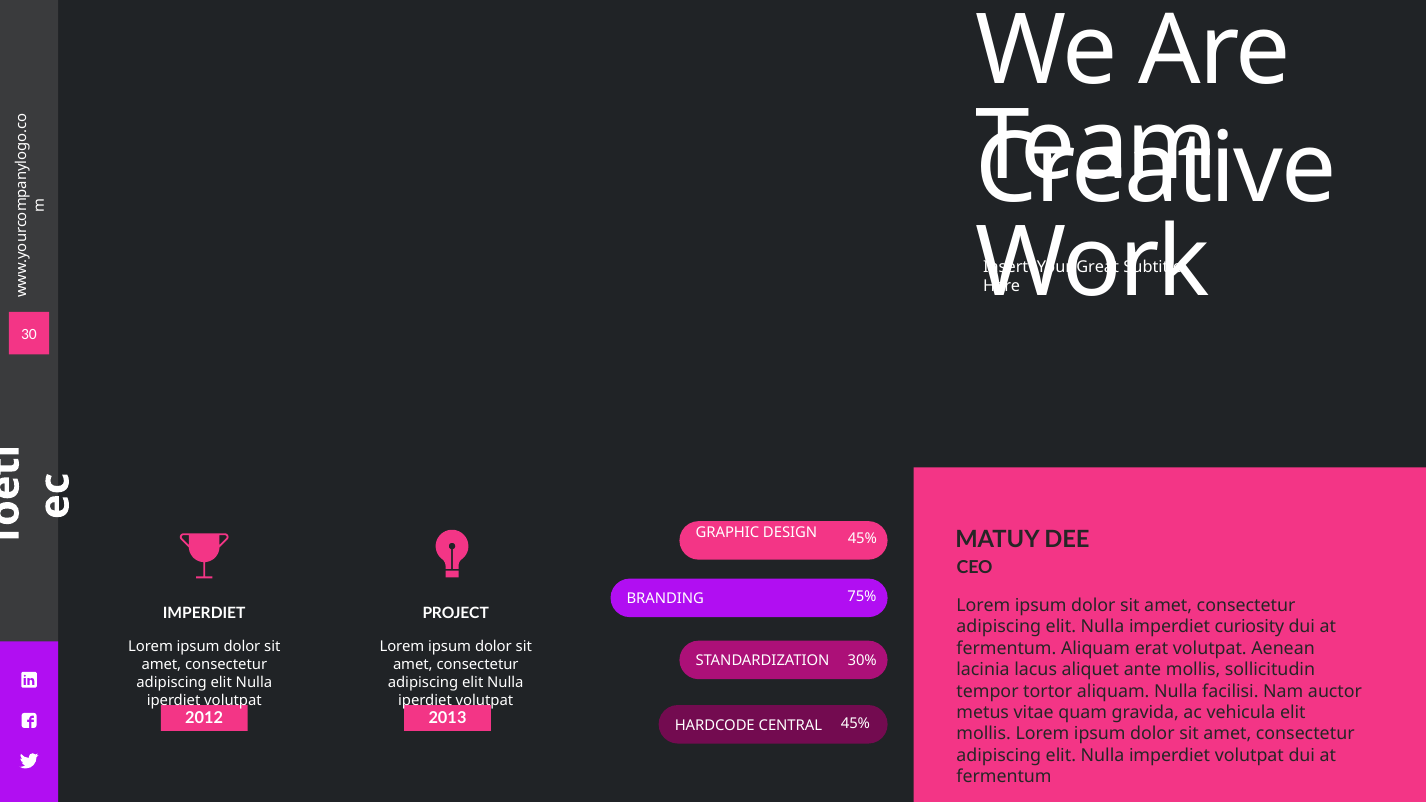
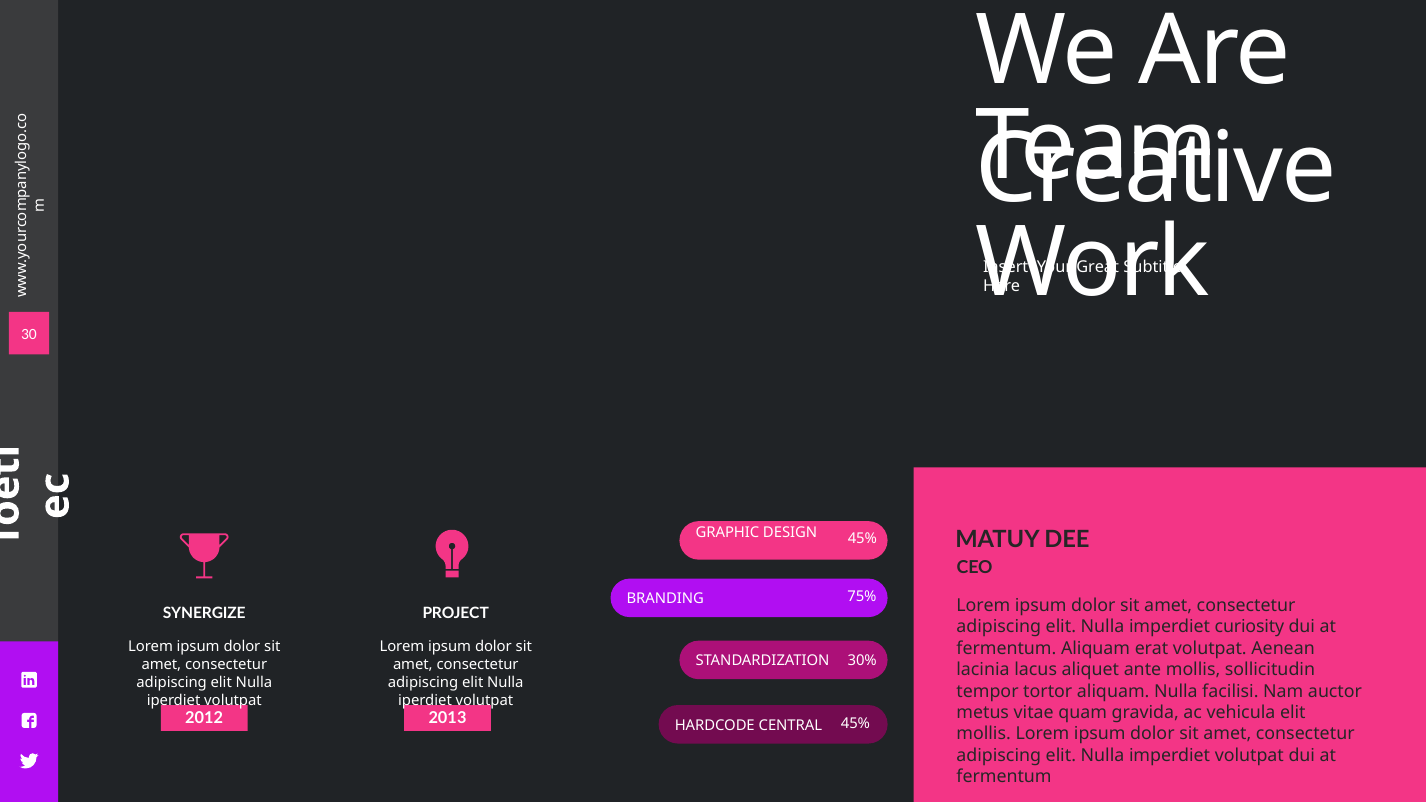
IMPERDIET: IMPERDIET -> SYNERGIZE (204, 613)
